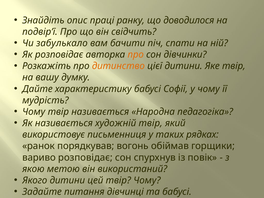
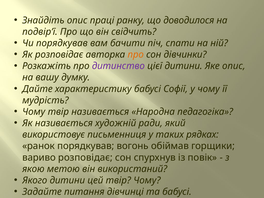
Чи забулькало: забулькало -> порядкував (62, 43)
дитинство colour: orange -> purple (118, 66)
Яке твір: твір -> опис (234, 66)
художній твір: твір -> ради (151, 123)
